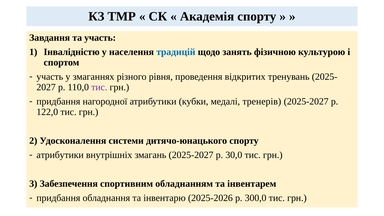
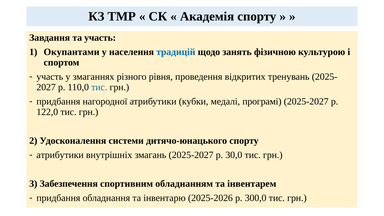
Інвалідністю: Інвалідністю -> Окупантами (72, 52)
тис colour: purple -> blue (99, 87)
тренерів: тренерів -> програмі (262, 102)
